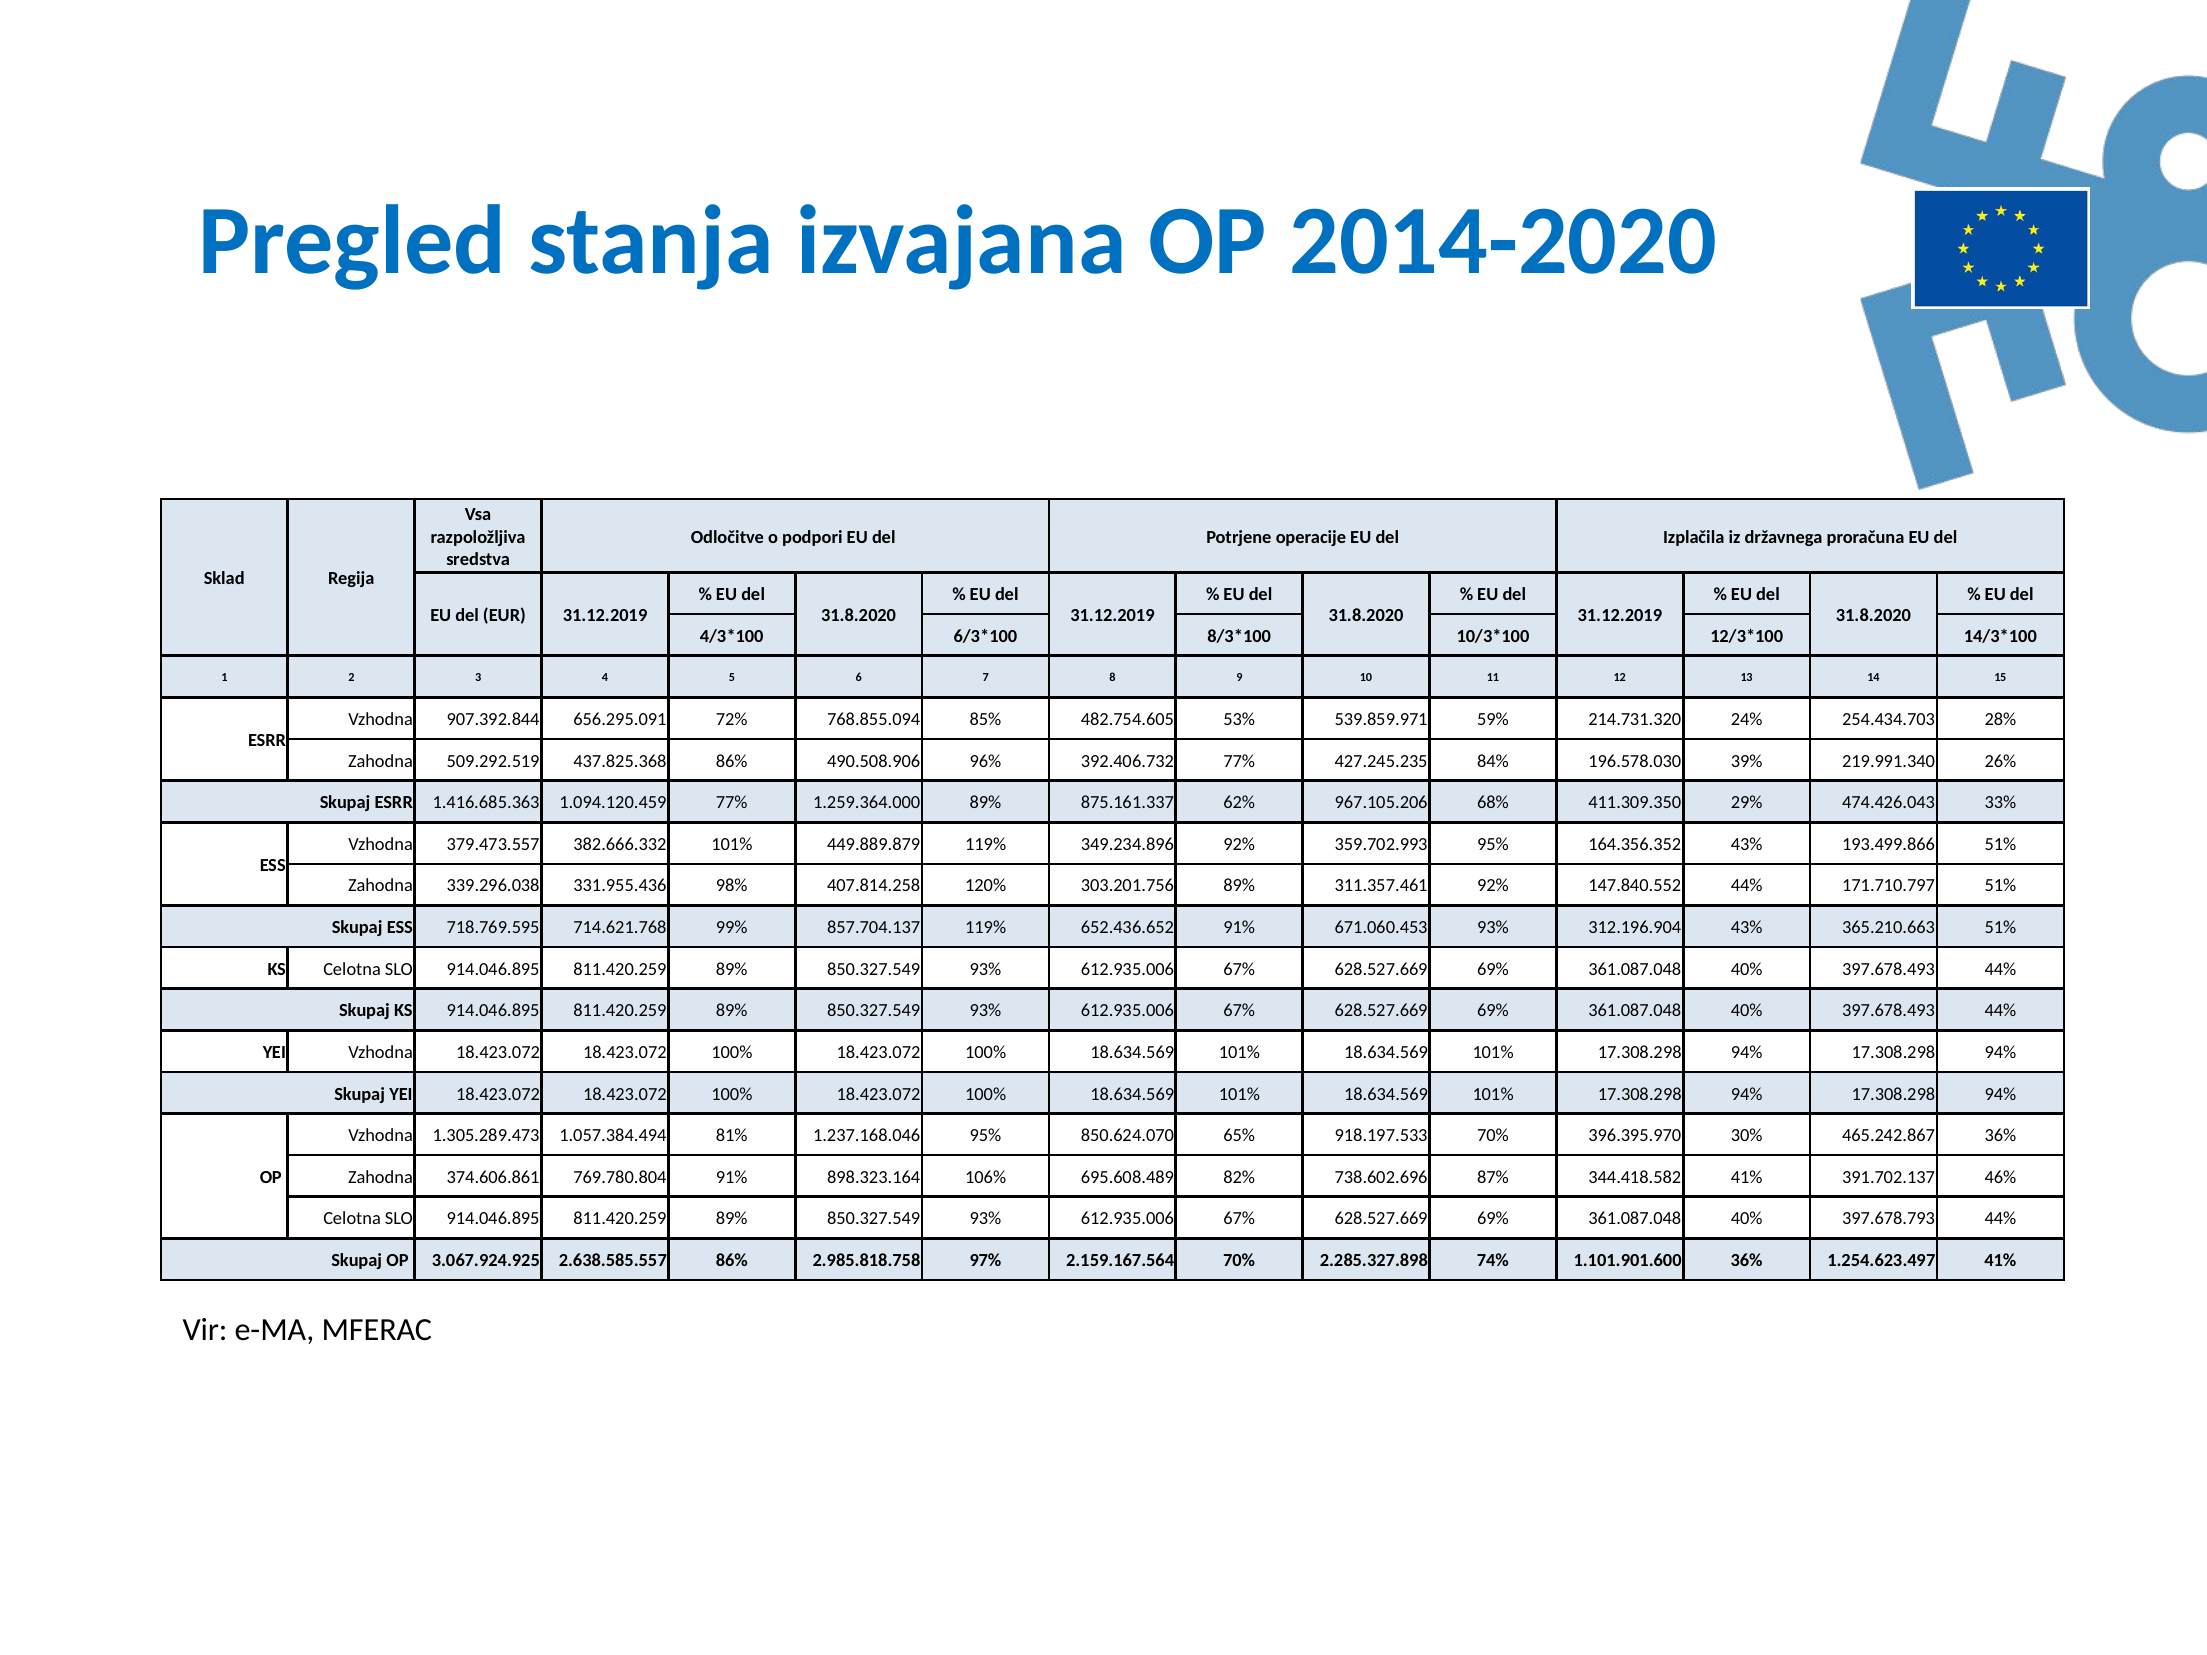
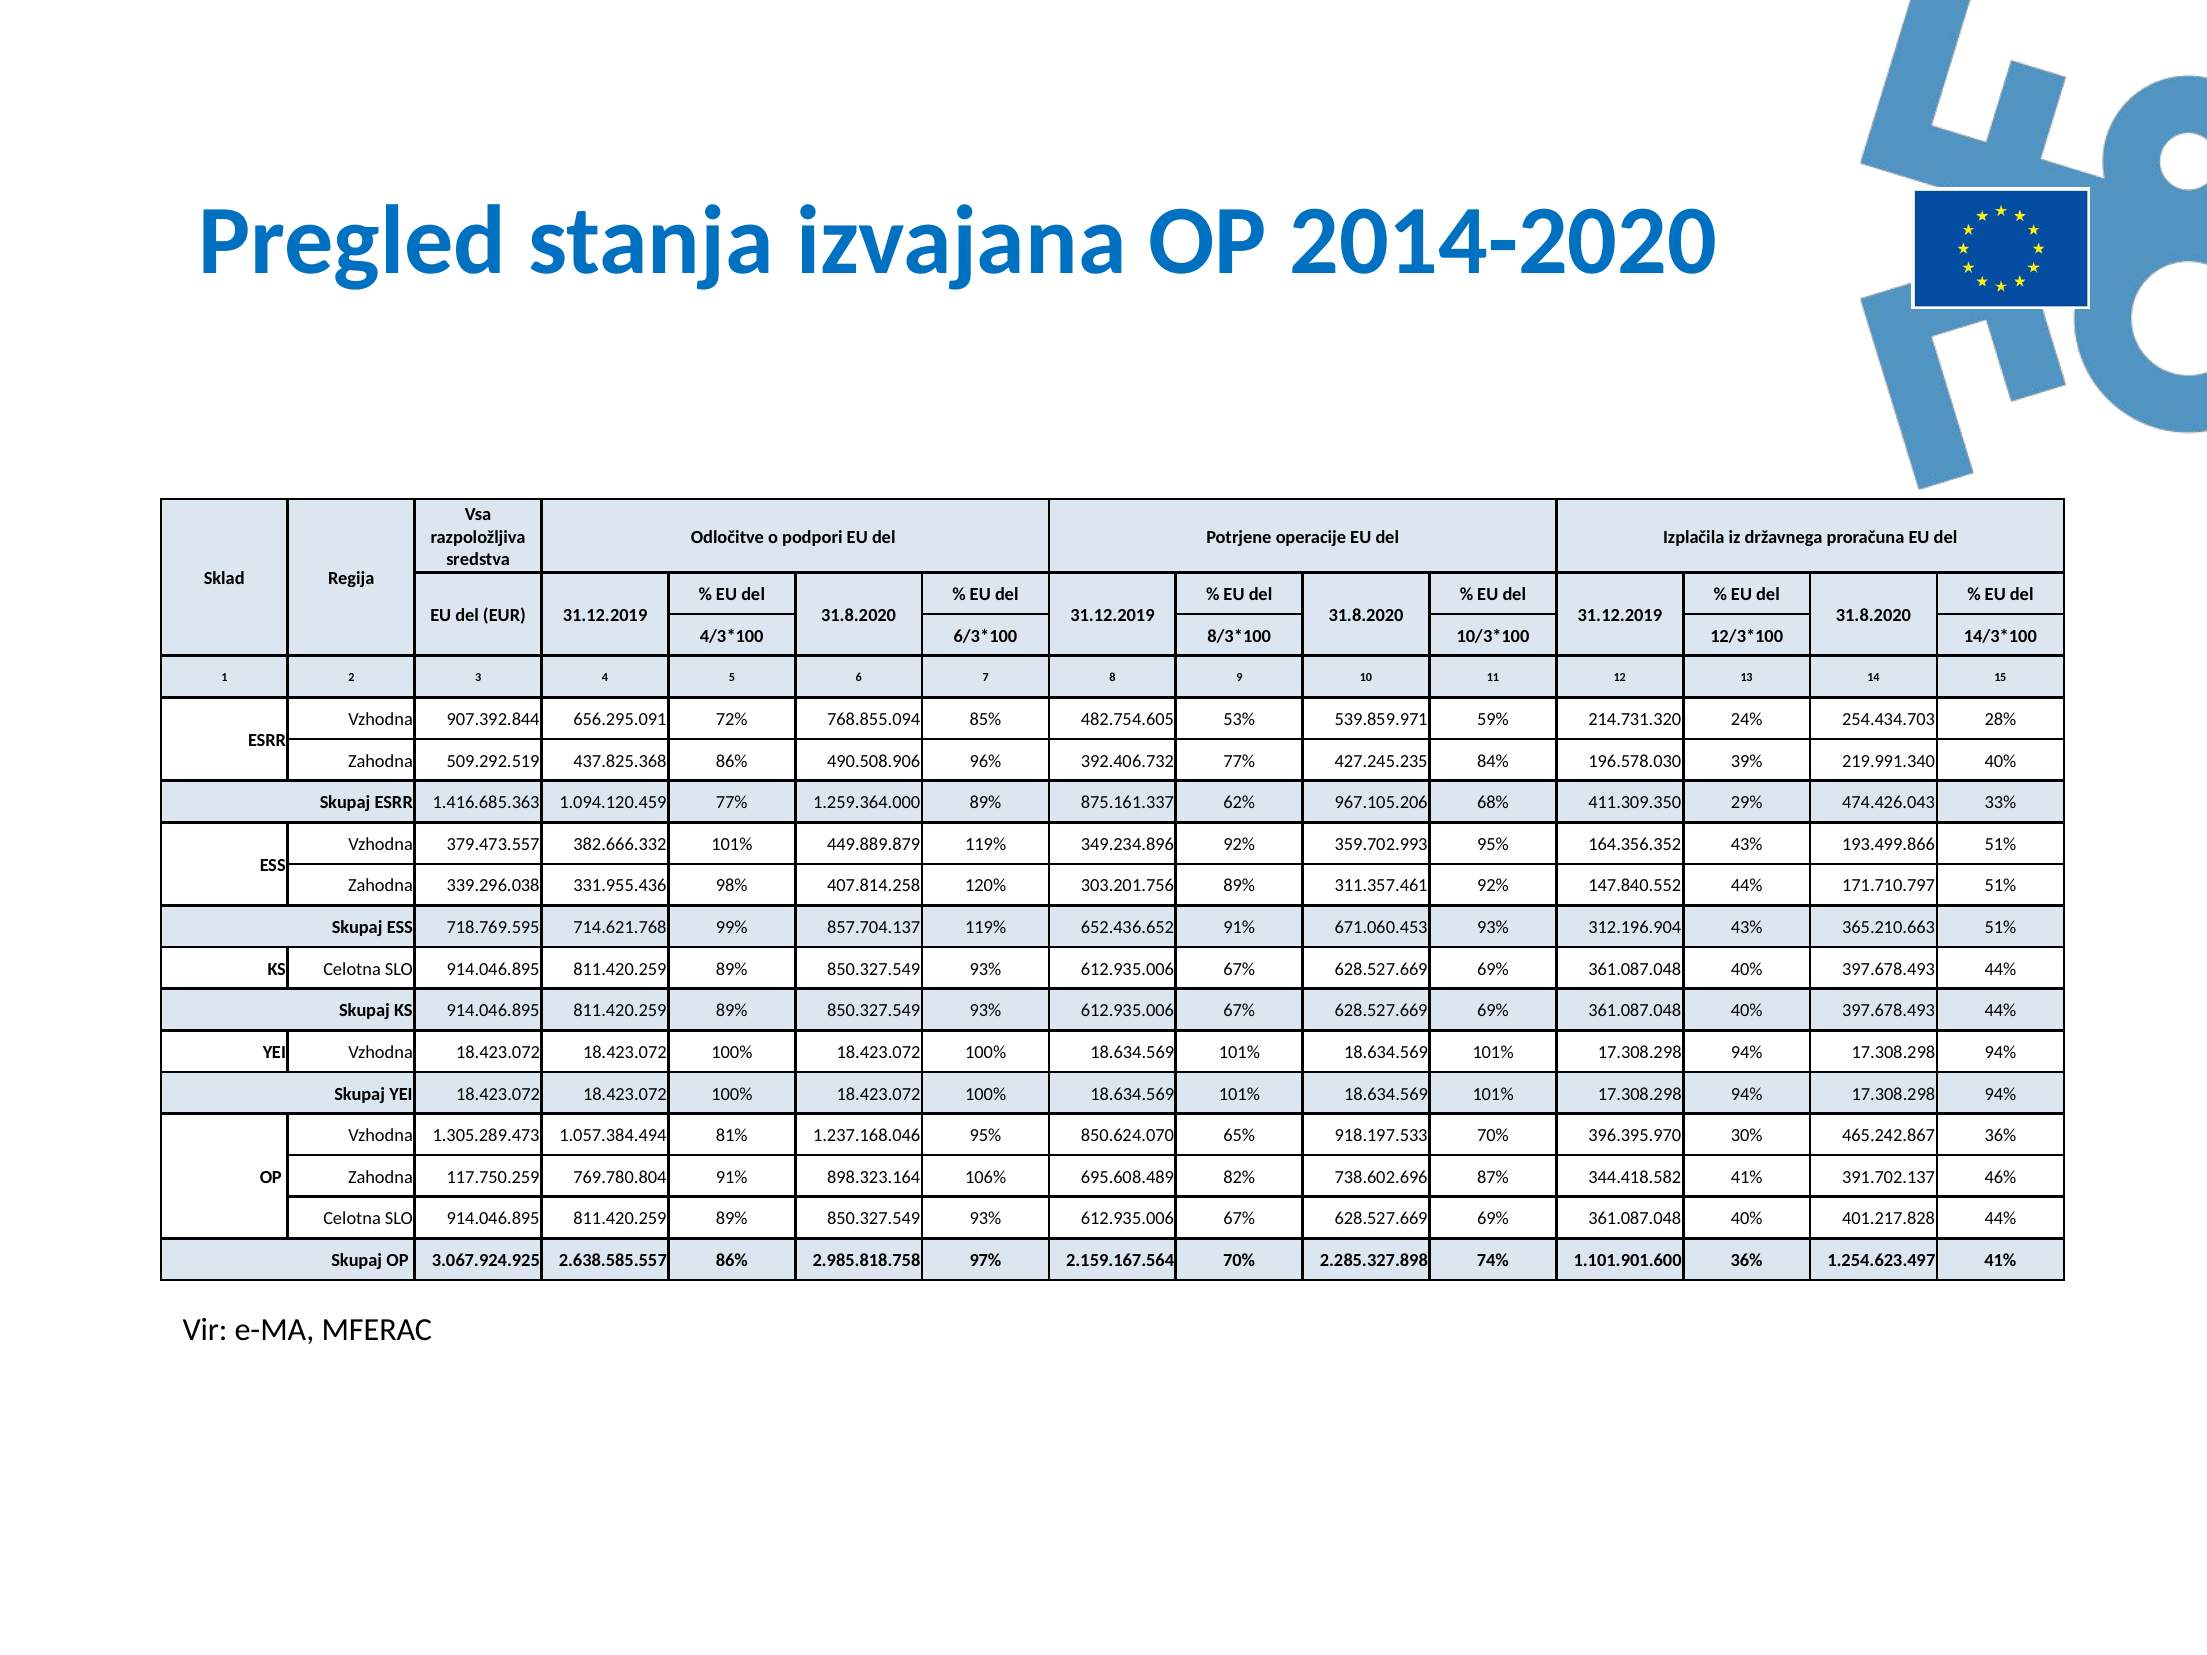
219.991.340 26%: 26% -> 40% (2000, 761)
374.606.861: 374.606.861 -> 117.750.259 (493, 1177)
397.678.793: 397.678.793 -> 401.217.828 (1889, 1219)
